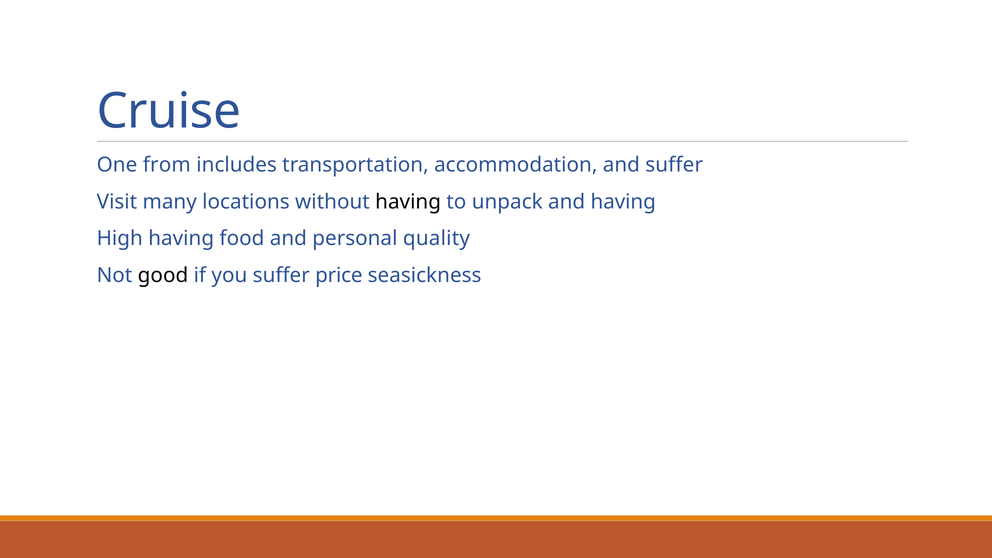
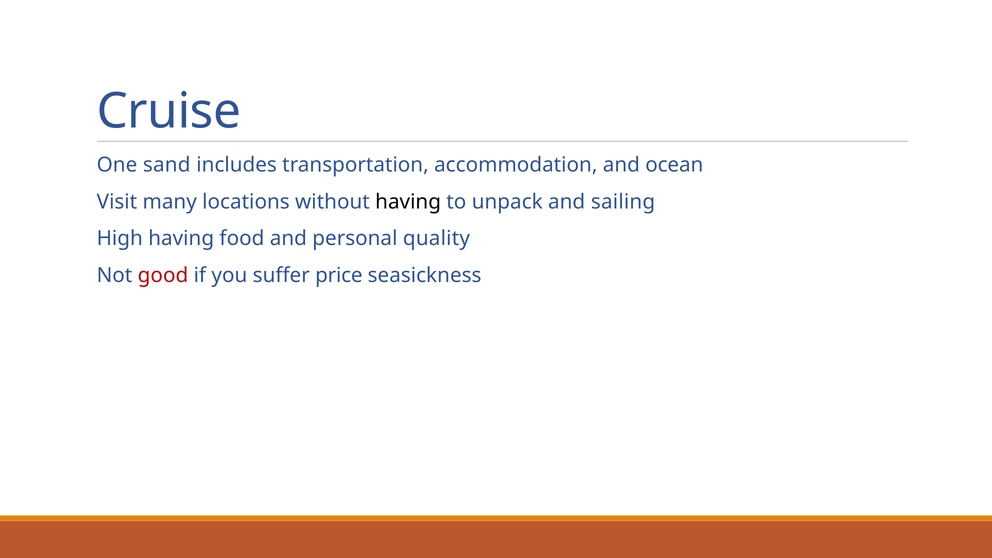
from: from -> sand (167, 165)
and suffer: suffer -> ocean (674, 165)
and having: having -> sailing (623, 202)
good colour: black -> red (163, 275)
